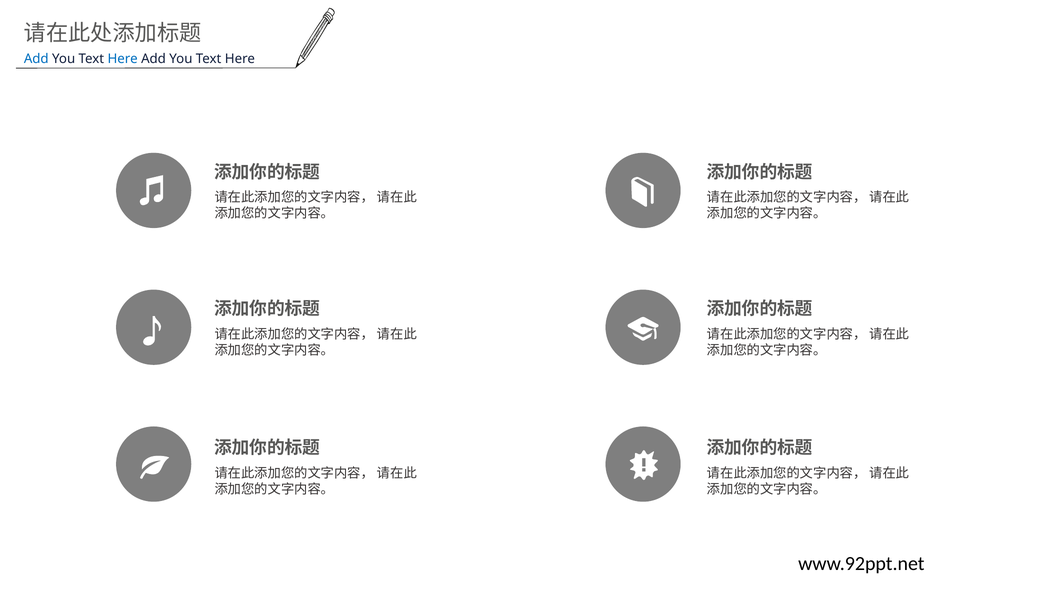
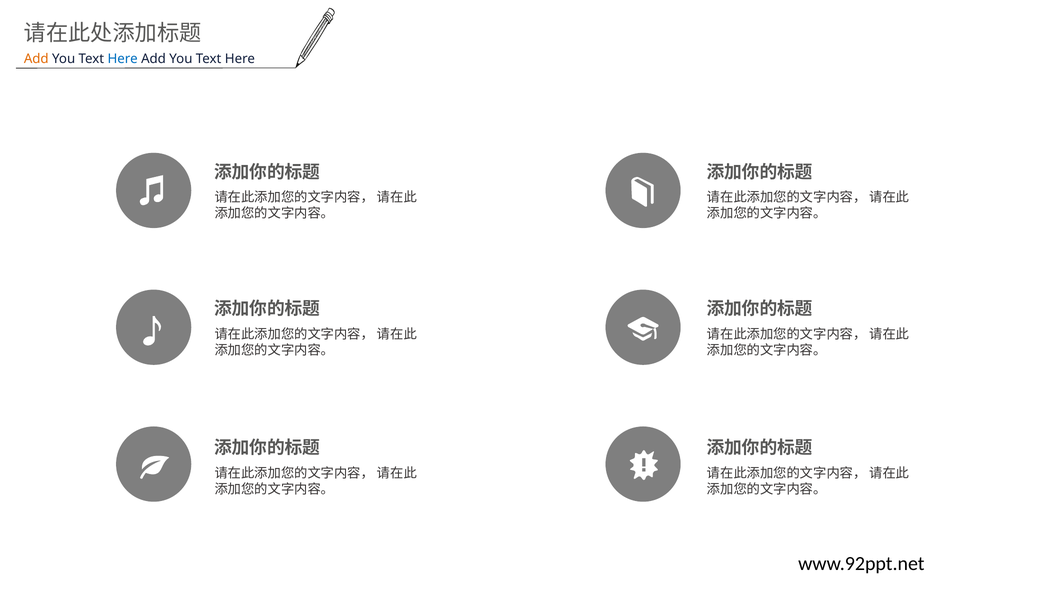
Add colour: blue -> orange (36, 59)
